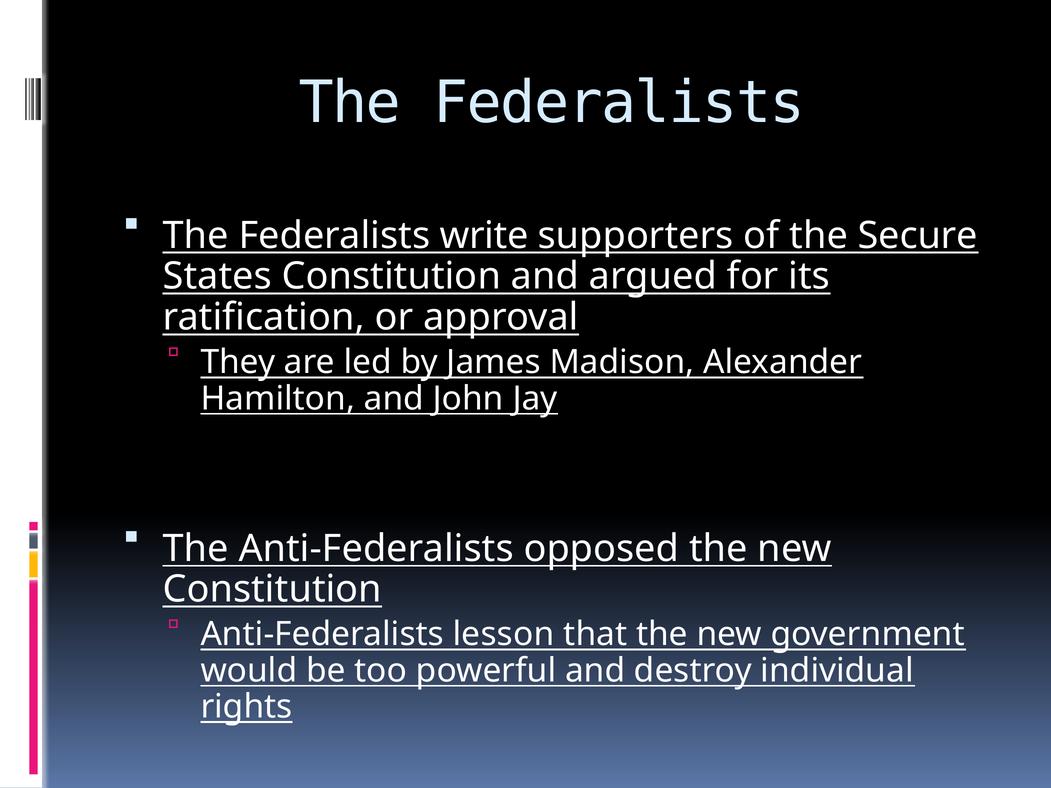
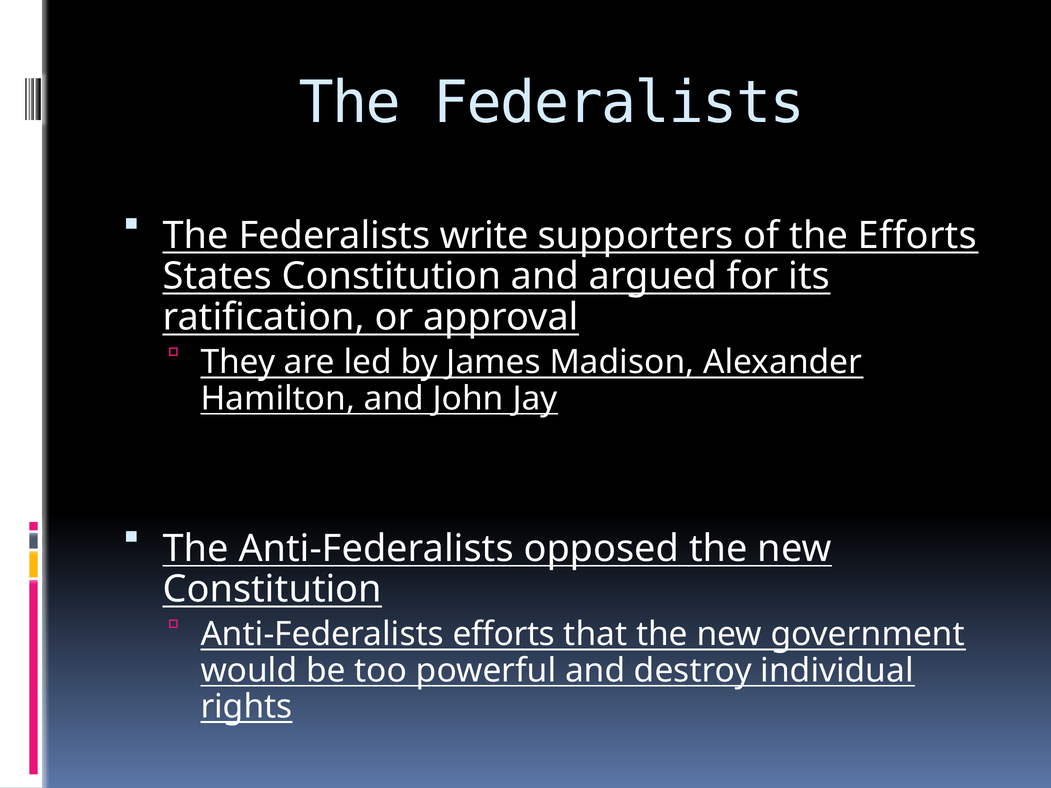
the Secure: Secure -> Efforts (917, 236)
Anti-Federalists lesson: lesson -> efforts (504, 634)
